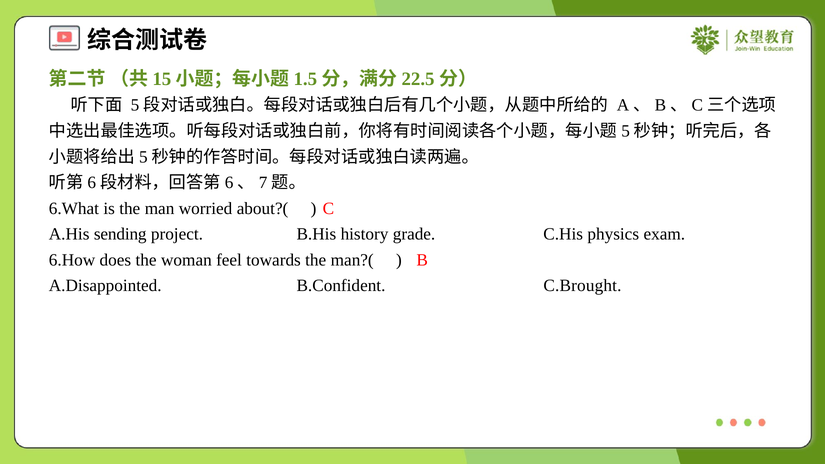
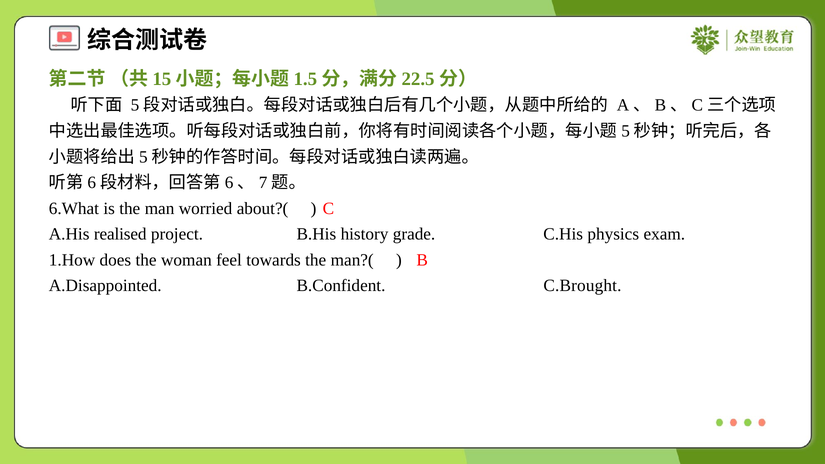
sending: sending -> realised (120, 234)
6.How: 6.How -> 1.How (72, 260)
